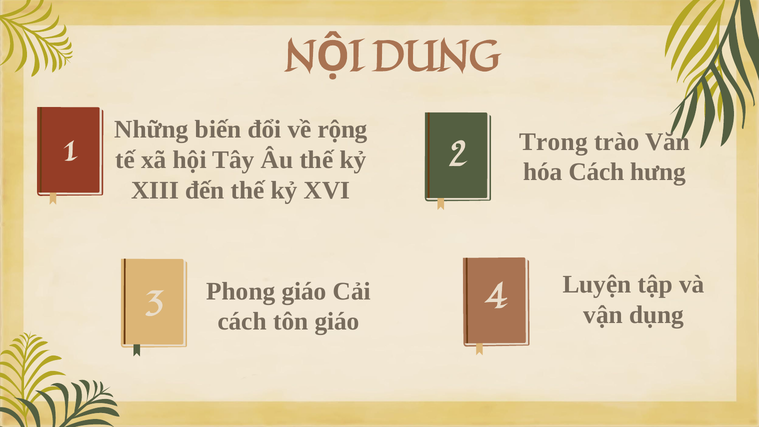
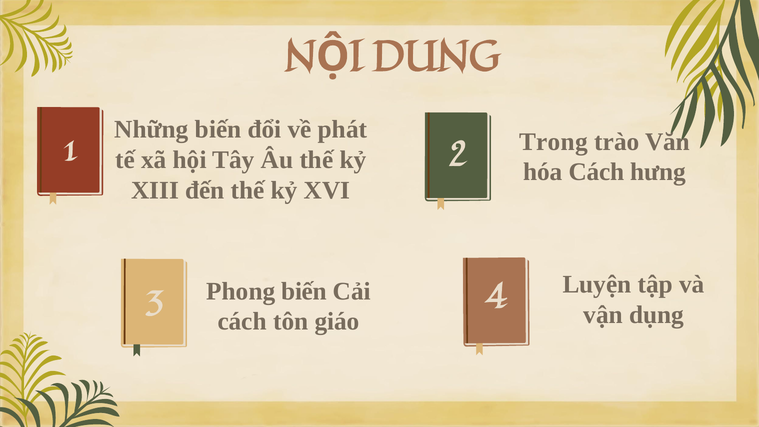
rộng: rộng -> phát (343, 129)
Phong giáo: giáo -> biến (304, 291)
